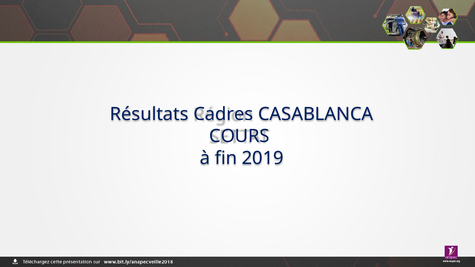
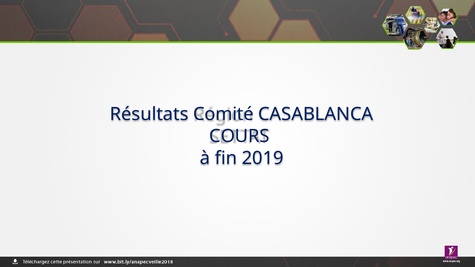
Cadres: Cadres -> Comité (223, 114)
